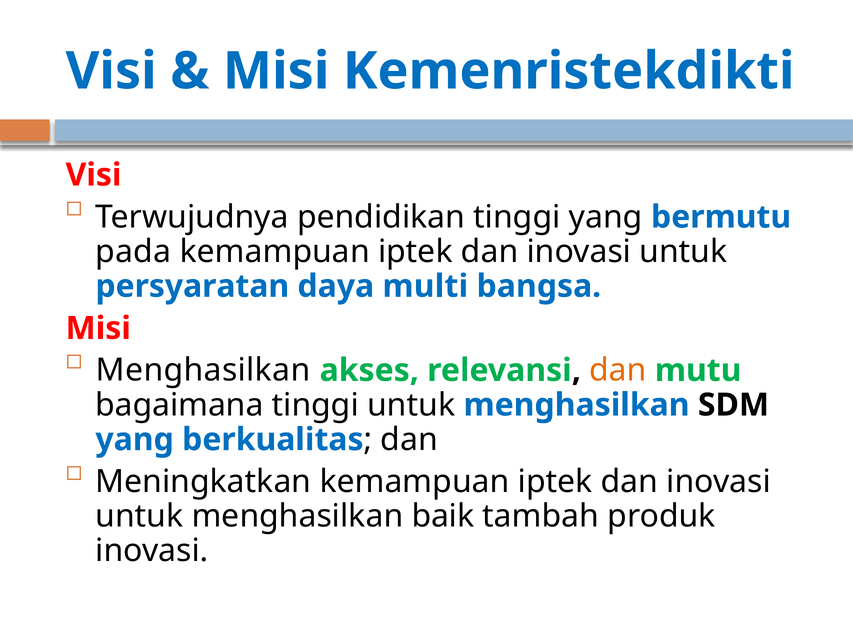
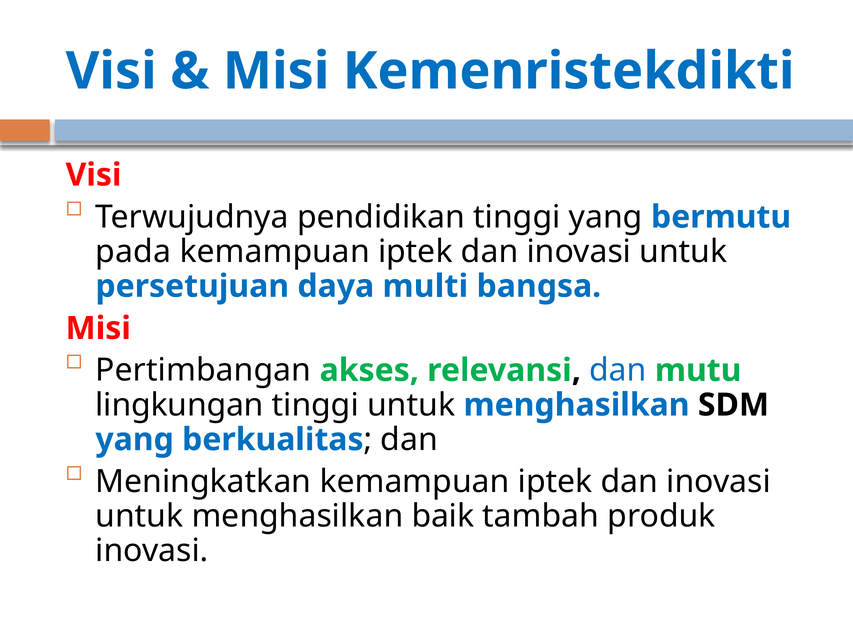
persyaratan: persyaratan -> persetujuan (192, 286)
Menghasilkan: Menghasilkan -> Pertimbangan (203, 370)
dan colour: orange -> blue (618, 370)
bagaimana: bagaimana -> lingkungan (180, 405)
